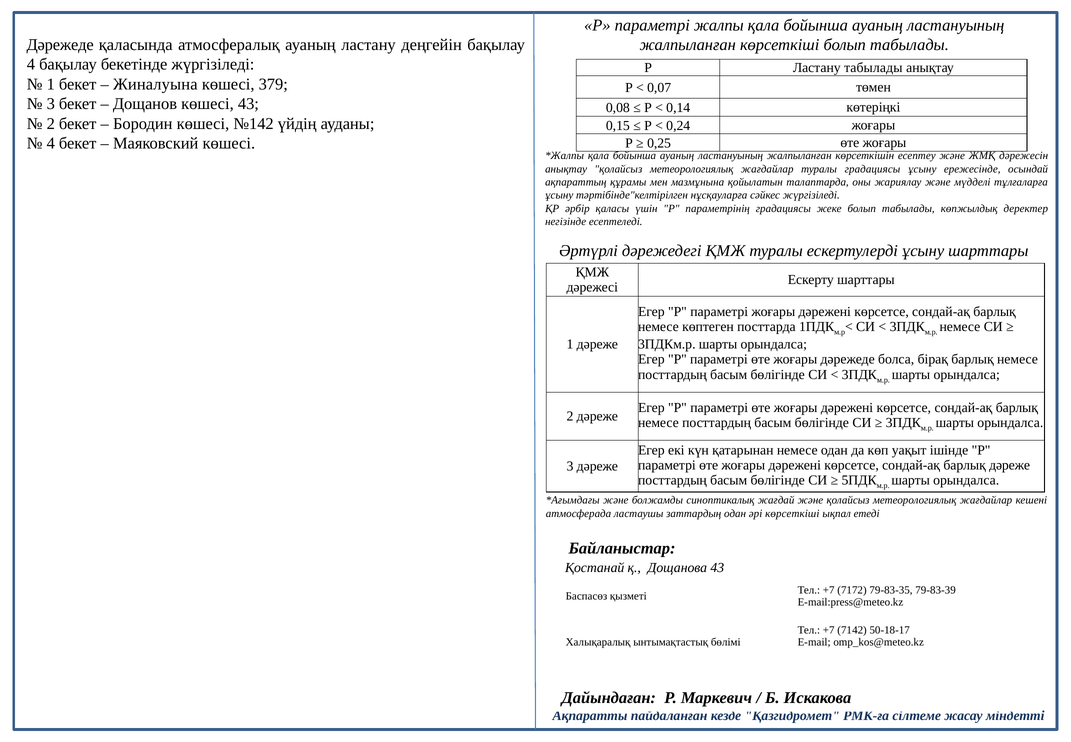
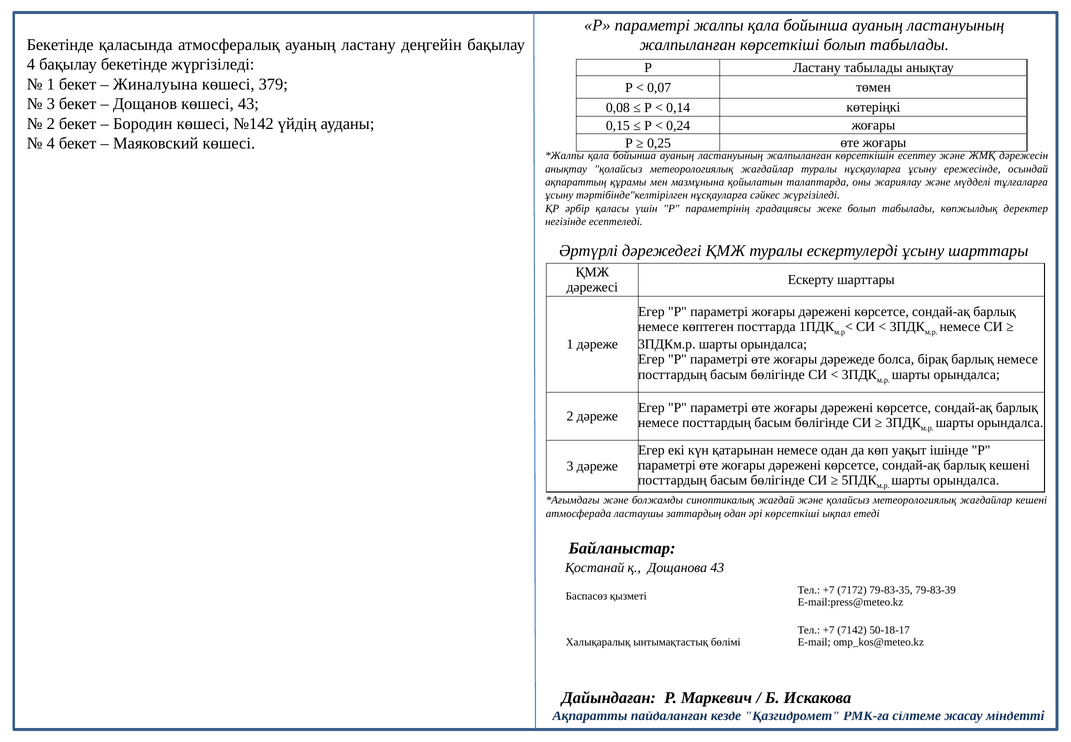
Дәрежеде: Дәрежеде -> Бекетінде (60, 45)
туралы градациясы: градациясы -> нұсқауларға (873, 169)
барлық дәреже: дәреже -> кешені (1010, 465)
